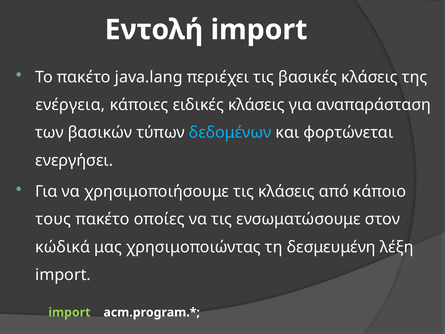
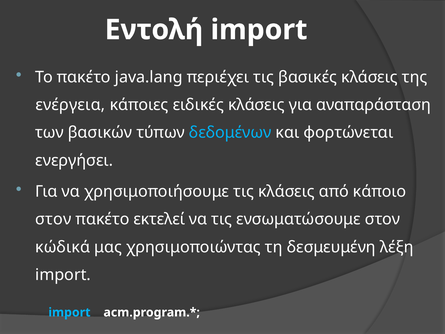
τους: τους -> στον (53, 219)
οποίες: οποίες -> εκτελεί (159, 219)
import colour: light green -> light blue (69, 312)
